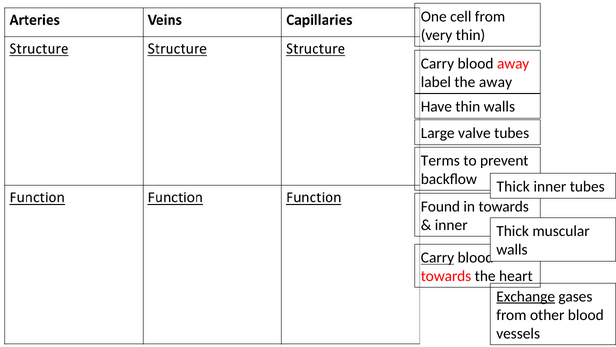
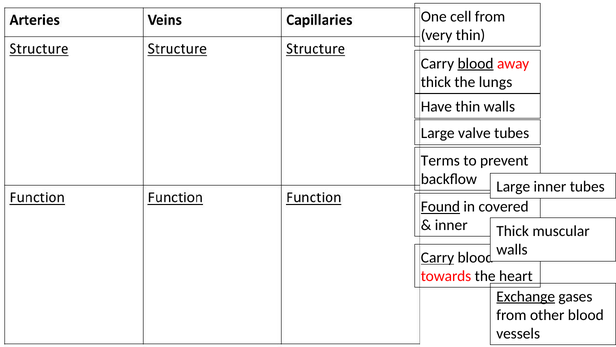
blood underline: none -> present (475, 63)
label: label -> thick (436, 82)
the away: away -> lungs (496, 82)
Thick: Thick -> Large (513, 187)
Found underline: none -> present (440, 206)
in towards: towards -> covered (504, 206)
